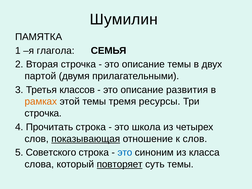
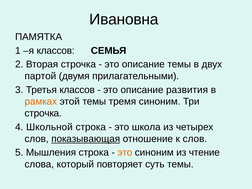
Шумилин: Шумилин -> Ивановна (124, 19)
я глагола: глагола -> классов (56, 51)
тремя ресурсы: ресурсы -> синоним (160, 102)
Прочитать: Прочитать -> Школьной (49, 127)
Советского: Советского -> Мышления (51, 153)
это colour: blue -> orange (125, 153)
класса: класса -> чтение (204, 153)
повторяет underline: present -> none (120, 164)
